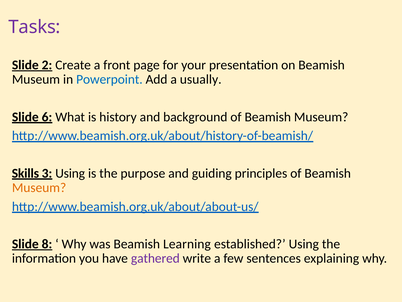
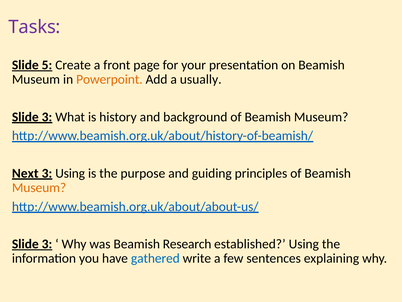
2: 2 -> 5 (47, 65)
Powerpoint colour: blue -> orange (109, 79)
6: 6 -> 3 (47, 117)
Skills: Skills -> Next (25, 173)
8: 8 -> 3 (47, 244)
Learning: Learning -> Research (187, 244)
gathered colour: purple -> blue (155, 258)
